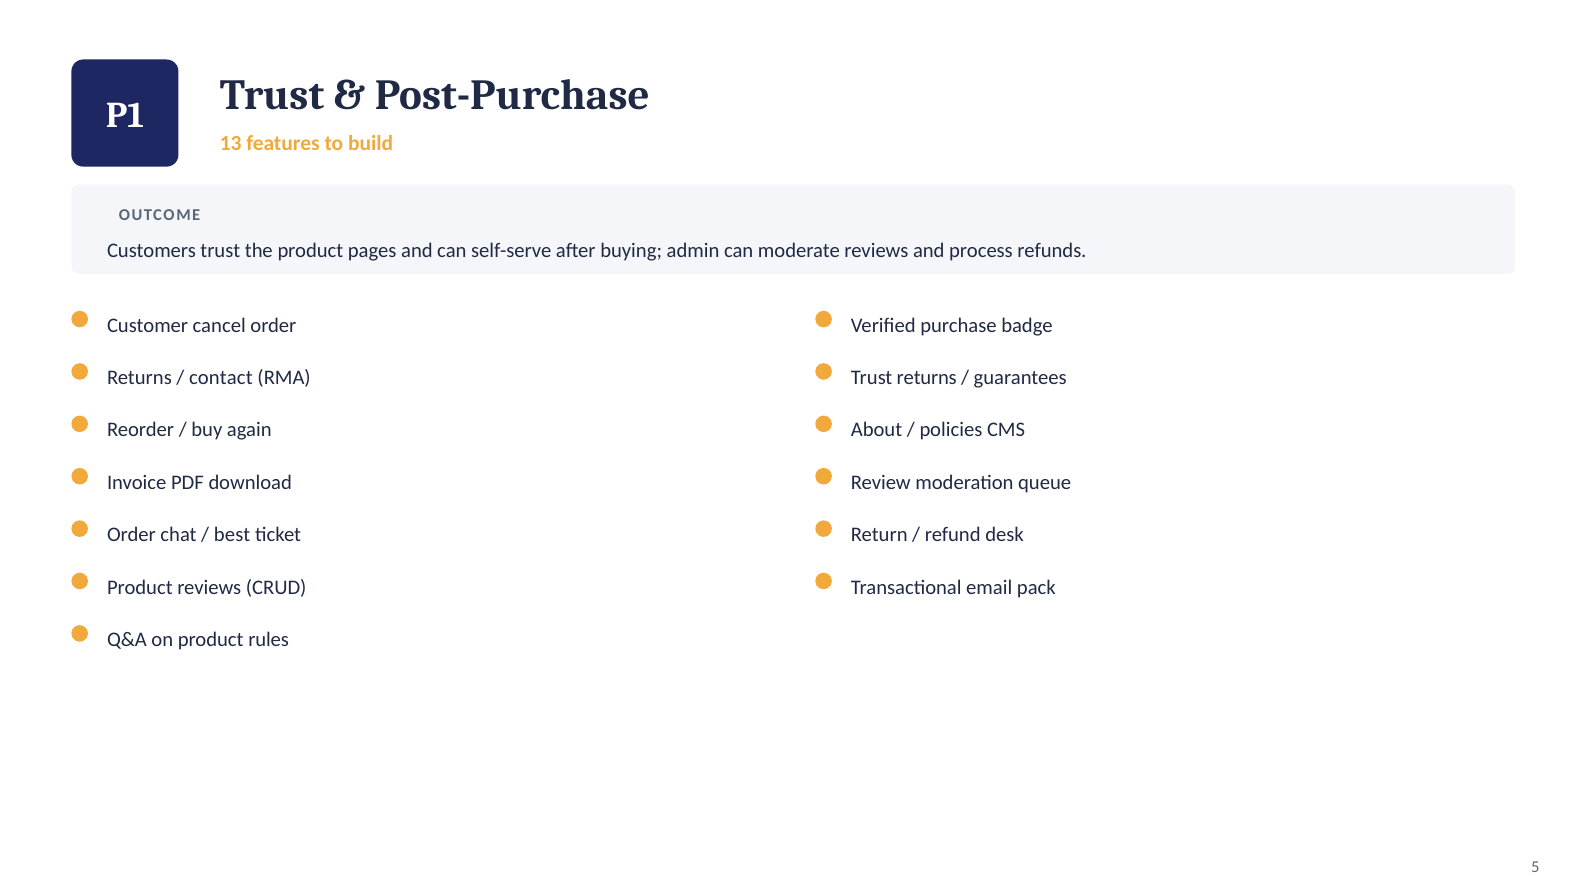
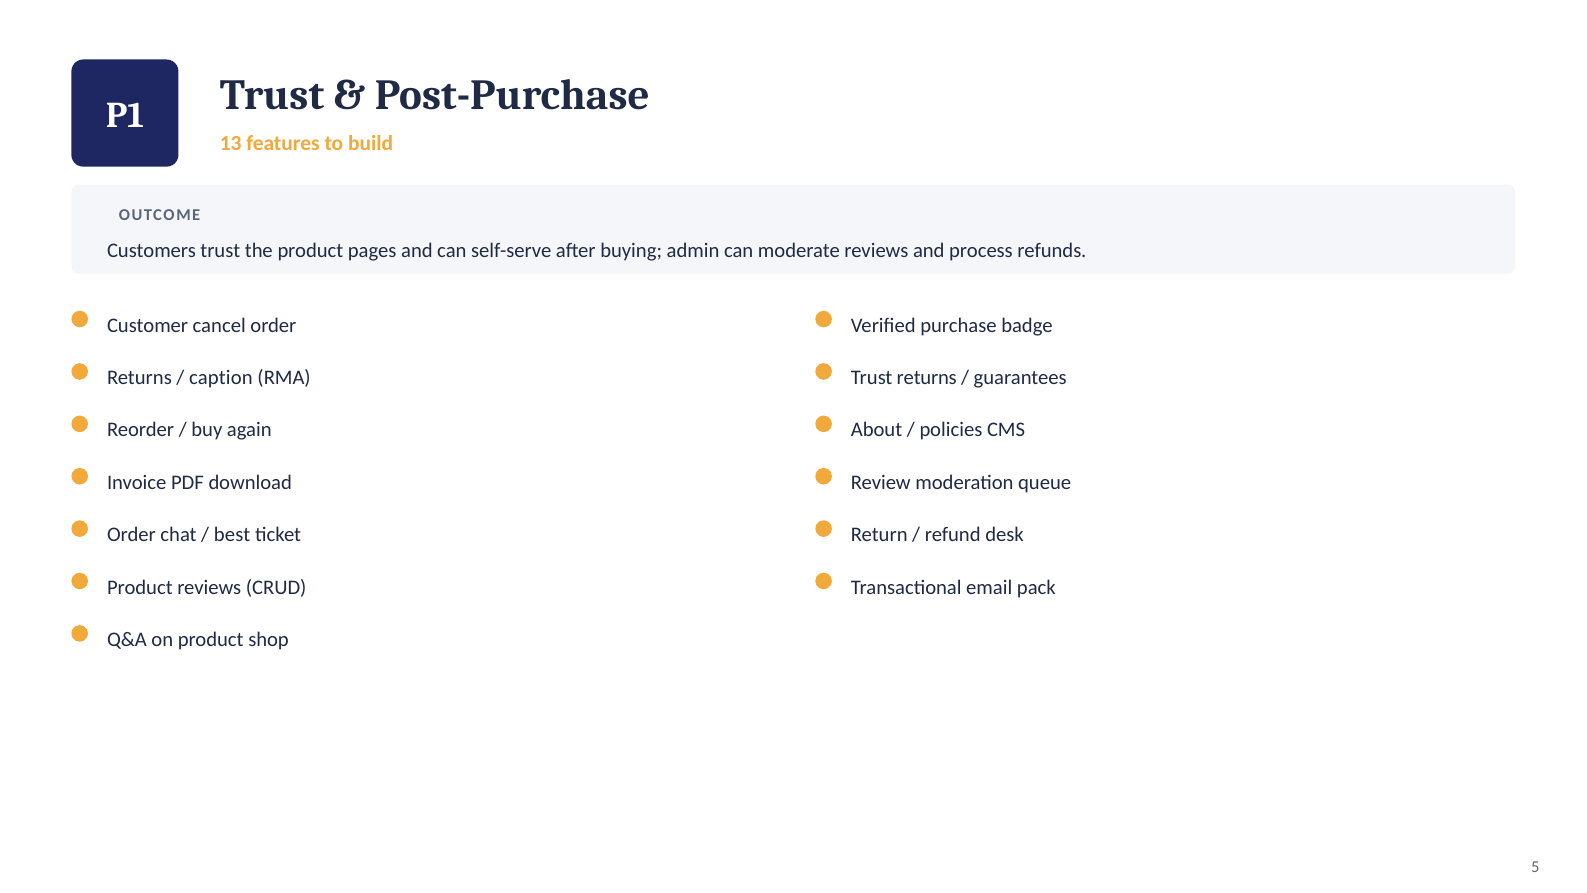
contact: contact -> caption (221, 377)
rules: rules -> shop (269, 639)
